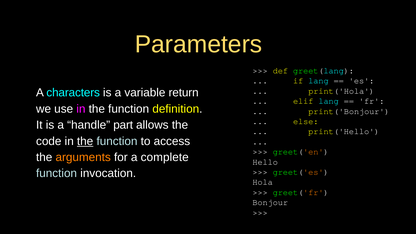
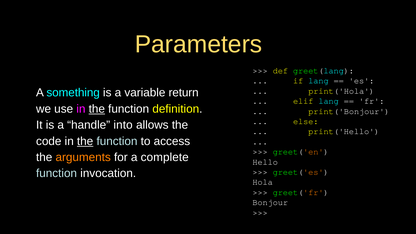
characters: characters -> something (73, 93)
the underline: none -> present (97, 109)
part: part -> into (123, 125)
